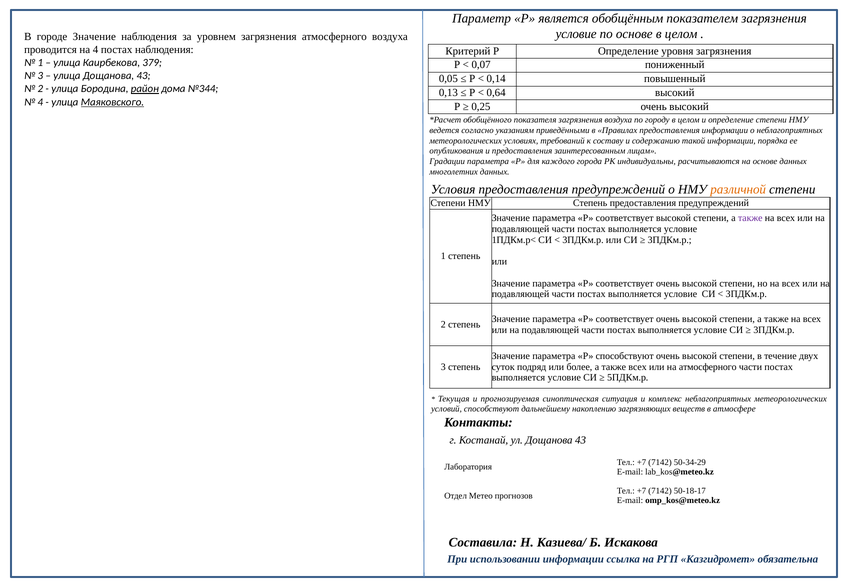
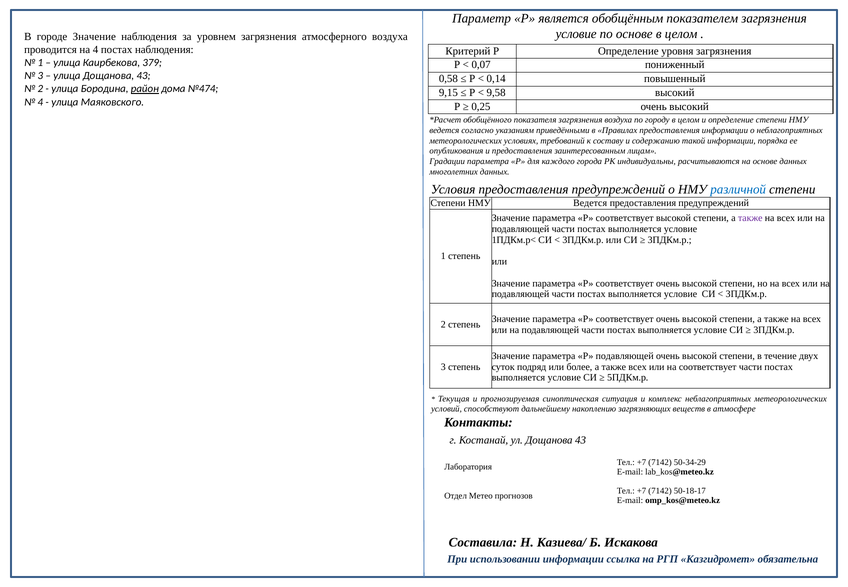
0,05: 0,05 -> 0,58 (448, 79)
№344: №344 -> №474 (203, 89)
0,13: 0,13 -> 9,15 (448, 93)
0,64: 0,64 -> 9,58 (496, 93)
Маяковского underline: present -> none (112, 102)
различной colour: orange -> blue (738, 189)
Степень: Степень -> Ведется (590, 203)
Р способствуют: способствуют -> подавляющей (625, 356)
на атмосферного: атмосферного -> соответствует (708, 367)
